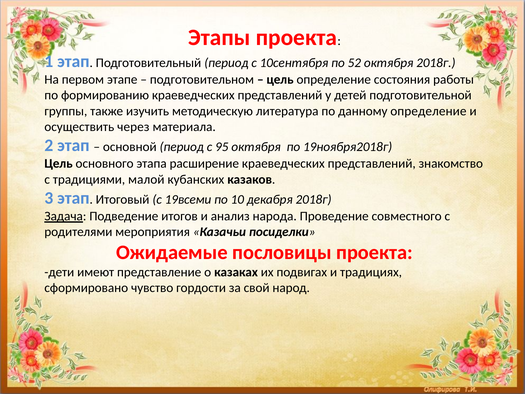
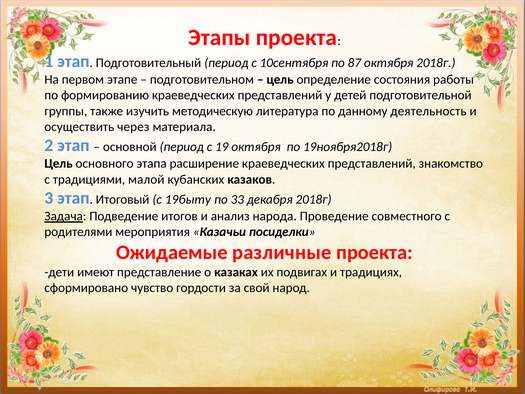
52: 52 -> 87 (354, 63)
данному определение: определение -> деятельность (428, 111)
95: 95 -> 19 (222, 147)
19всеми: 19всеми -> 19быту (188, 199)
10: 10 -> 33 (237, 199)
пословицы: пословицы -> различные (282, 252)
